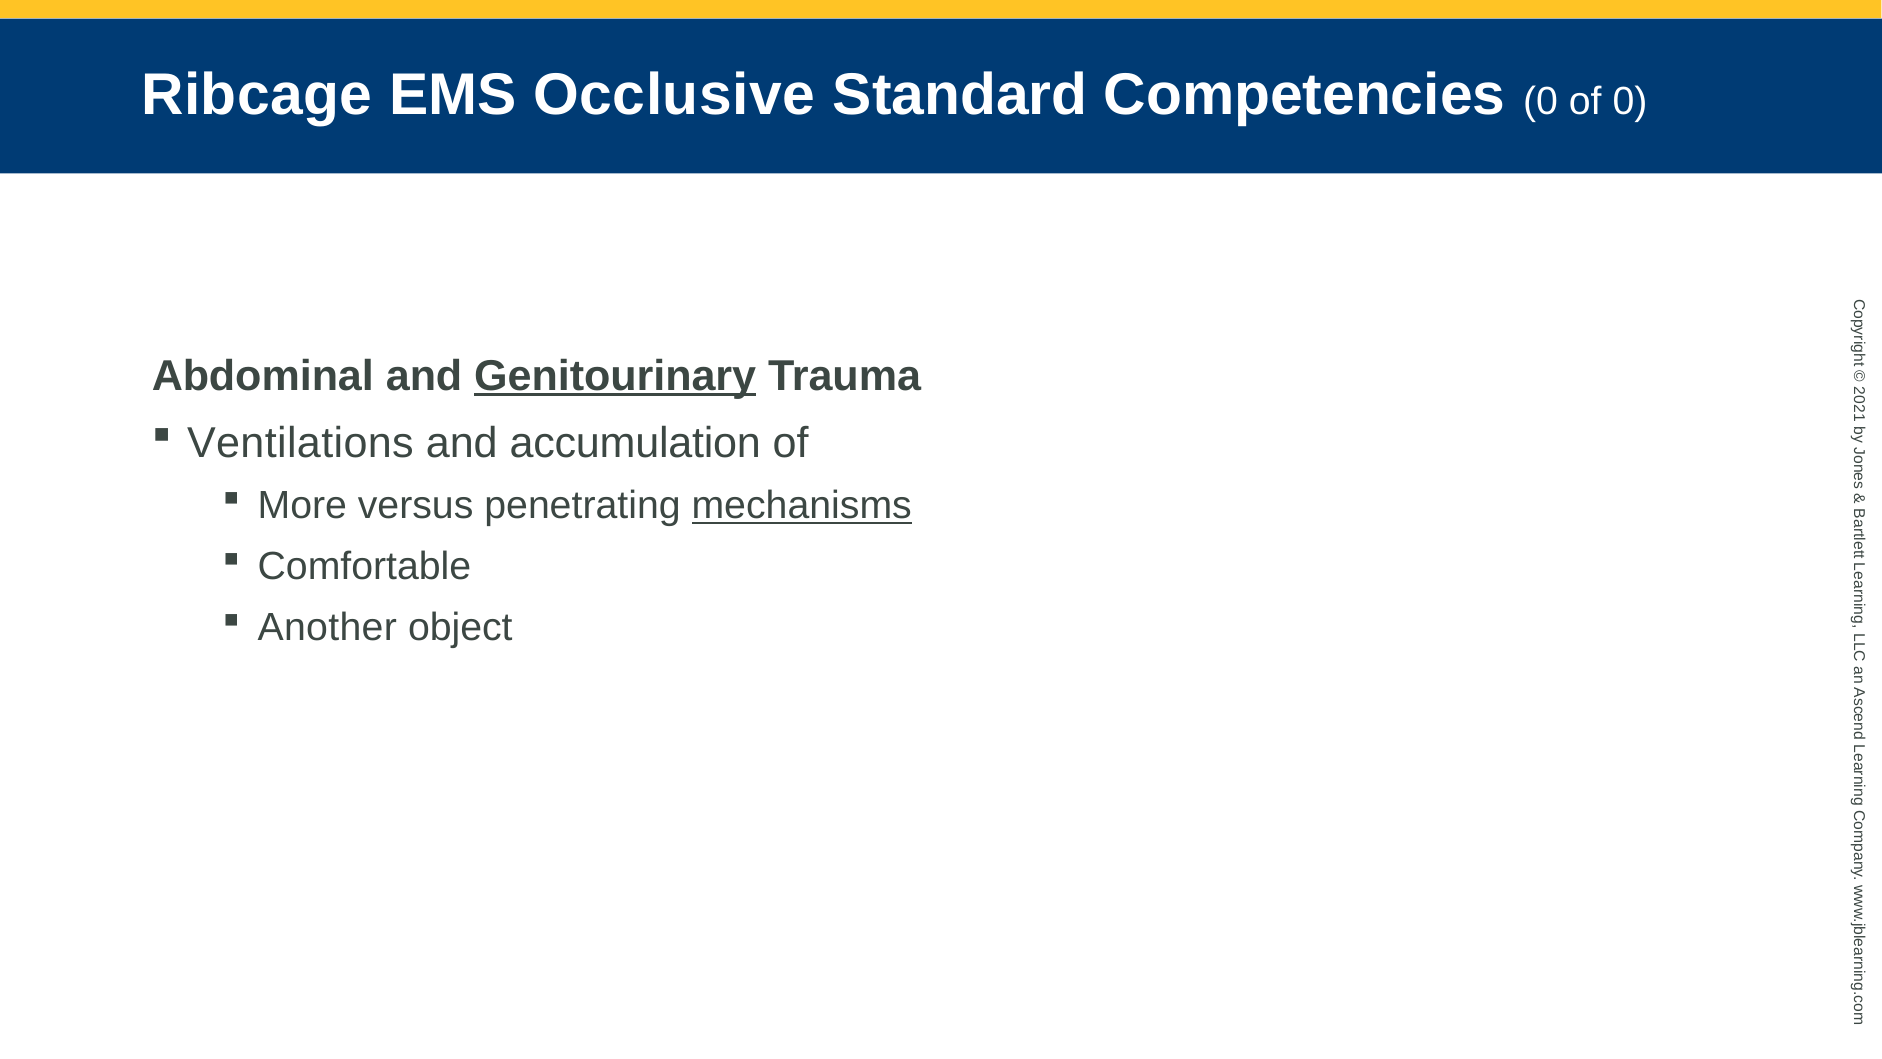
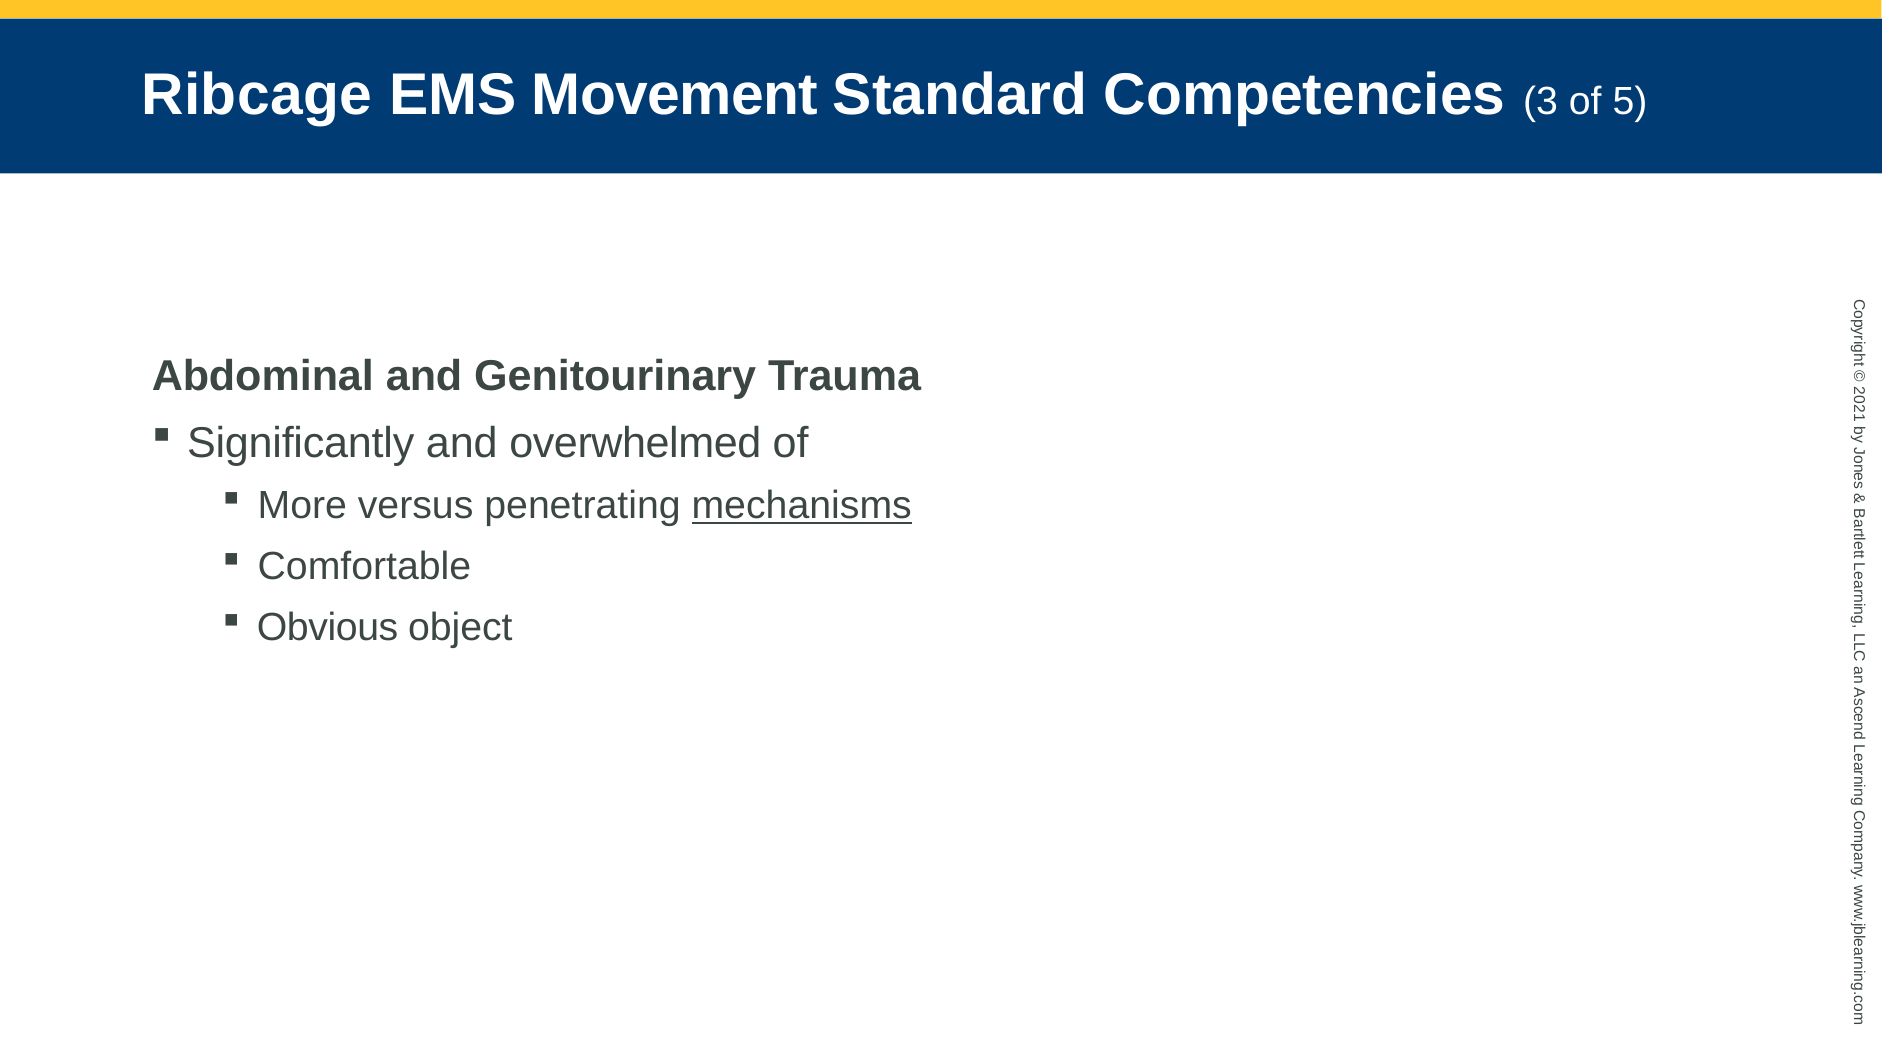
Occlusive: Occlusive -> Movement (675, 95)
Competencies 0: 0 -> 3 (1541, 101)
of 0: 0 -> 5 (1630, 101)
Genitourinary underline: present -> none (615, 376)
Ventilations: Ventilations -> Significantly (301, 443)
accumulation: accumulation -> overwhelmed (635, 443)
Another: Another -> Obvious (328, 627)
